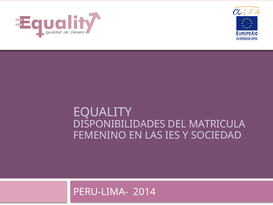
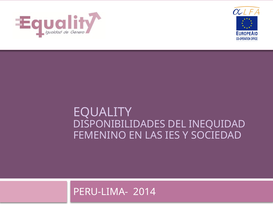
MATRICULA: MATRICULA -> INEQUIDAD (217, 124)
